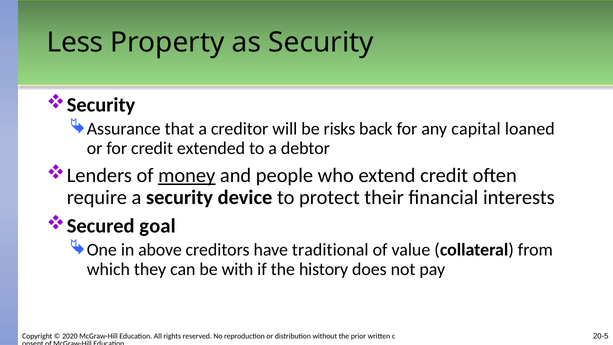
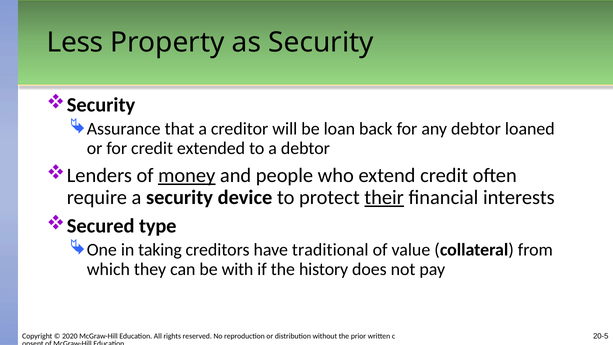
risks: risks -> loan (339, 129)
any capital: capital -> debtor (476, 129)
their underline: none -> present (384, 197)
goal: goal -> type (158, 226)
above: above -> taking (160, 250)
